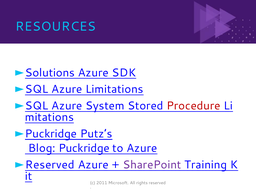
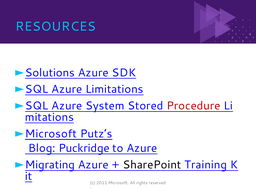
Puckridge: Puckridge -> Microsoft (51, 134)
Reserved: Reserved -> Migrating (50, 165)
SharePoint colour: purple -> black (152, 165)
